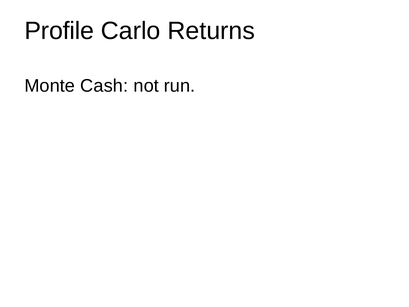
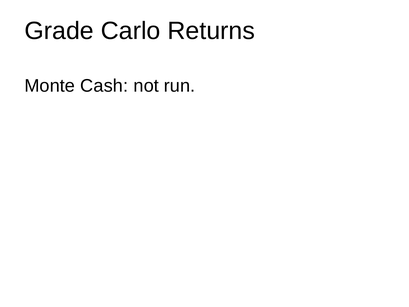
Profile: Profile -> Grade (59, 31)
